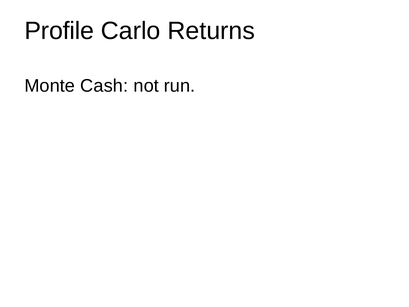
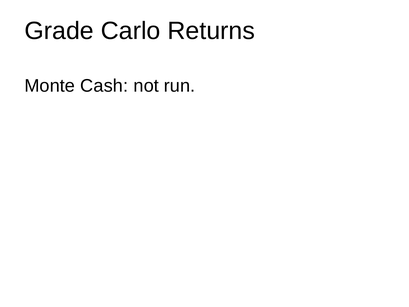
Profile: Profile -> Grade (59, 31)
